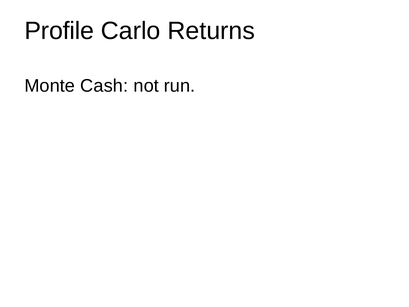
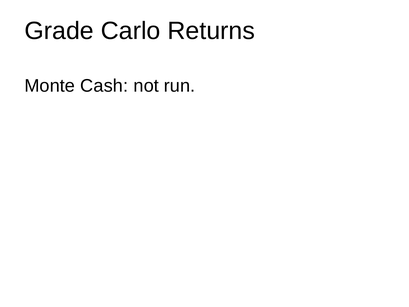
Profile: Profile -> Grade (59, 31)
